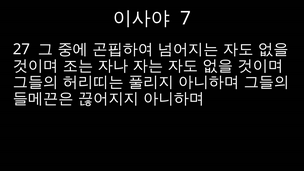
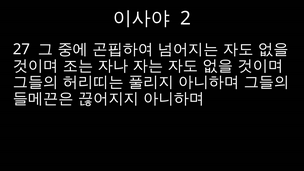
7: 7 -> 2 (186, 18)
